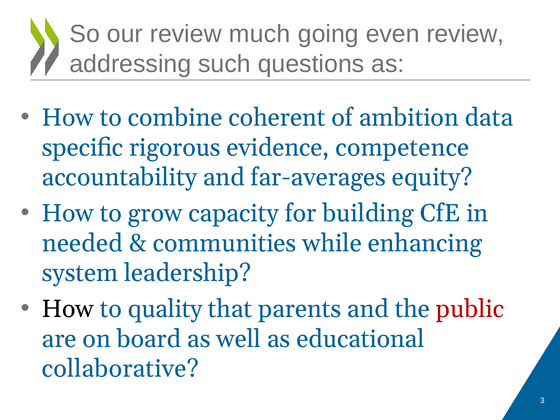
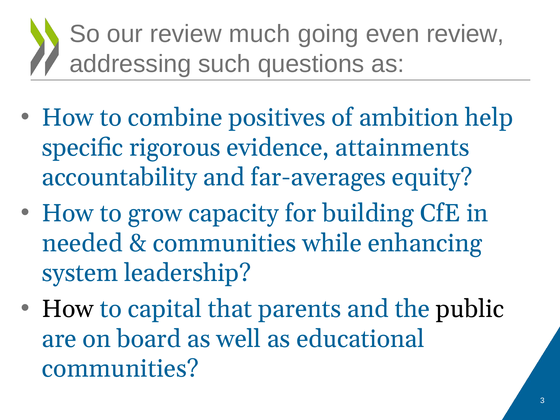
coherent: coherent -> positives (277, 118)
data: data -> help (489, 118)
competence: competence -> attainments (402, 147)
quality: quality -> capital (165, 309)
public colour: red -> black (470, 309)
collaborative: collaborative -> communities (120, 369)
